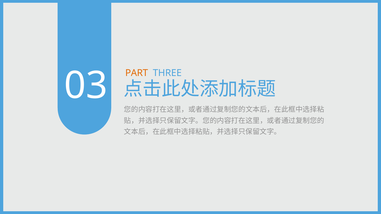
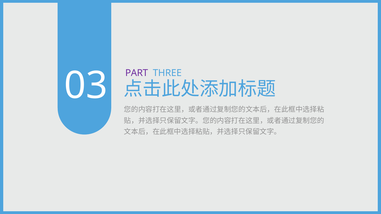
PART colour: orange -> purple (137, 73)
